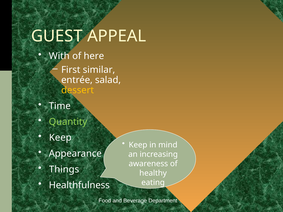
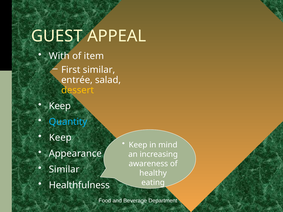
here: here -> item (94, 56)
Time: Time -> Keep (60, 106)
Quantity colour: light green -> light blue (68, 122)
Things: Things -> Similar (64, 170)
